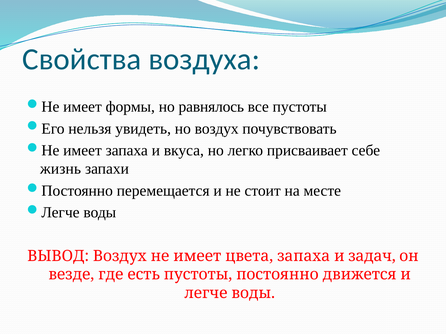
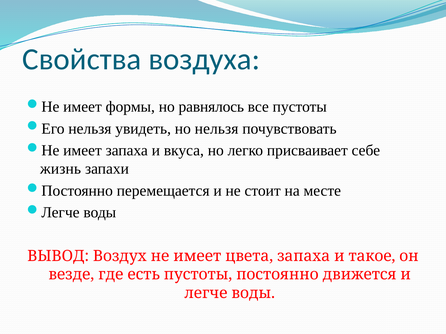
но воздух: воздух -> нельзя (217, 129)
задач: задач -> такое (372, 256)
